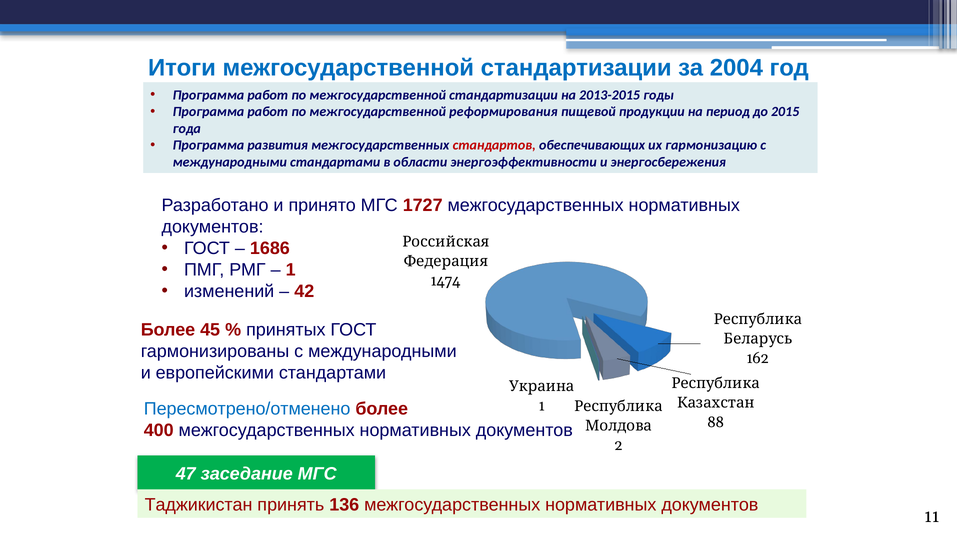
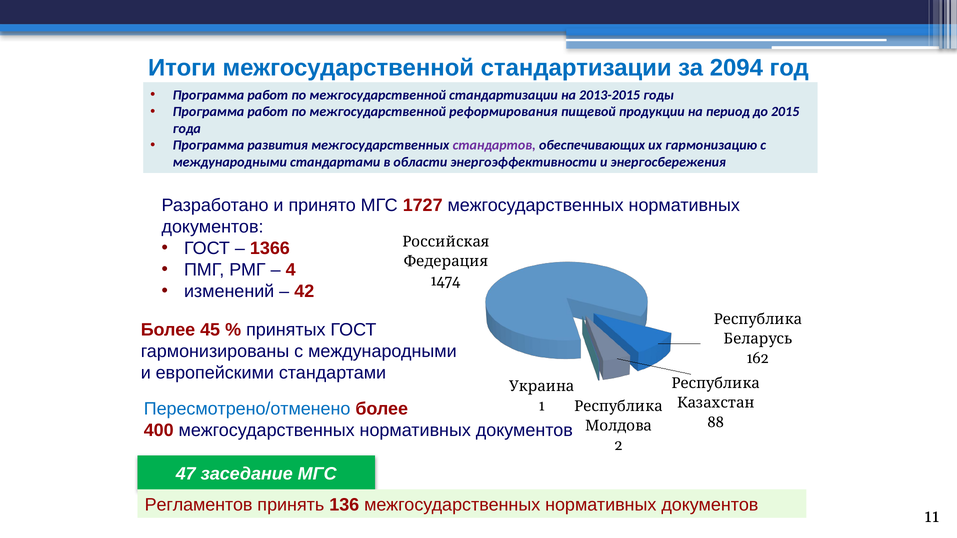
2004: 2004 -> 2094 (736, 68)
стандартов colour: red -> purple (494, 145)
1686: 1686 -> 1366 (270, 249)
1: 1 -> 4 (291, 270)
Таджикистан: Таджикистан -> Регламентов (199, 505)
